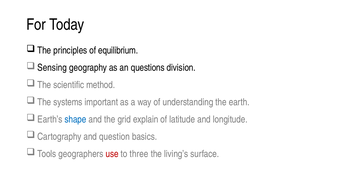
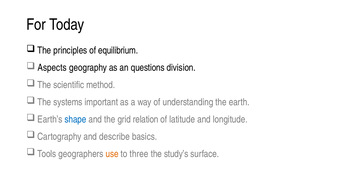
Sensing: Sensing -> Aspects (52, 68)
explain: explain -> relation (146, 119)
question: question -> describe (114, 137)
use colour: red -> orange (112, 154)
living’s: living’s -> study’s (176, 154)
